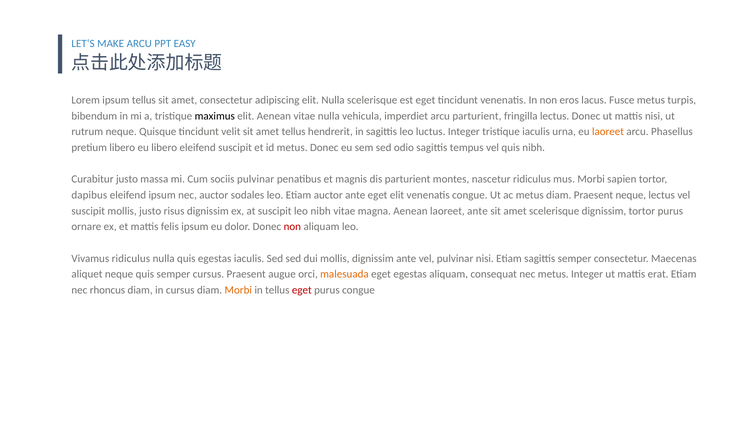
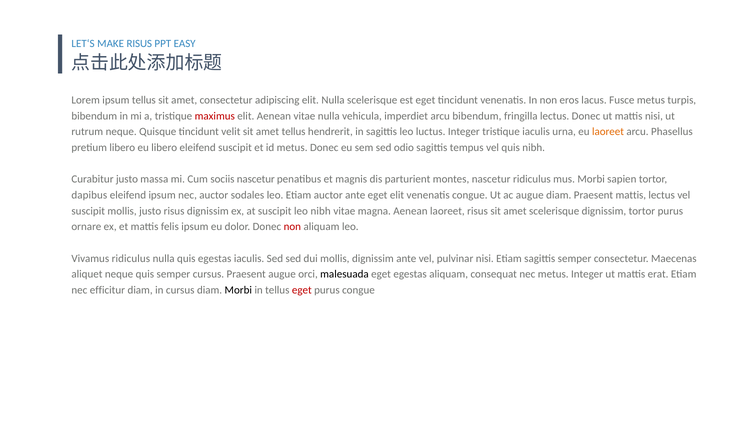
MAKE ARCU: ARCU -> RISUS (139, 43)
maximus colour: black -> red (215, 116)
arcu parturient: parturient -> bibendum (477, 116)
sociis pulvinar: pulvinar -> nascetur (256, 179)
ac metus: metus -> augue (530, 195)
Praesent neque: neque -> mattis (631, 195)
laoreet ante: ante -> risus (478, 211)
malesuada colour: orange -> black (344, 274)
rhoncus: rhoncus -> efficitur (107, 290)
Morbi colour: orange -> black (238, 290)
